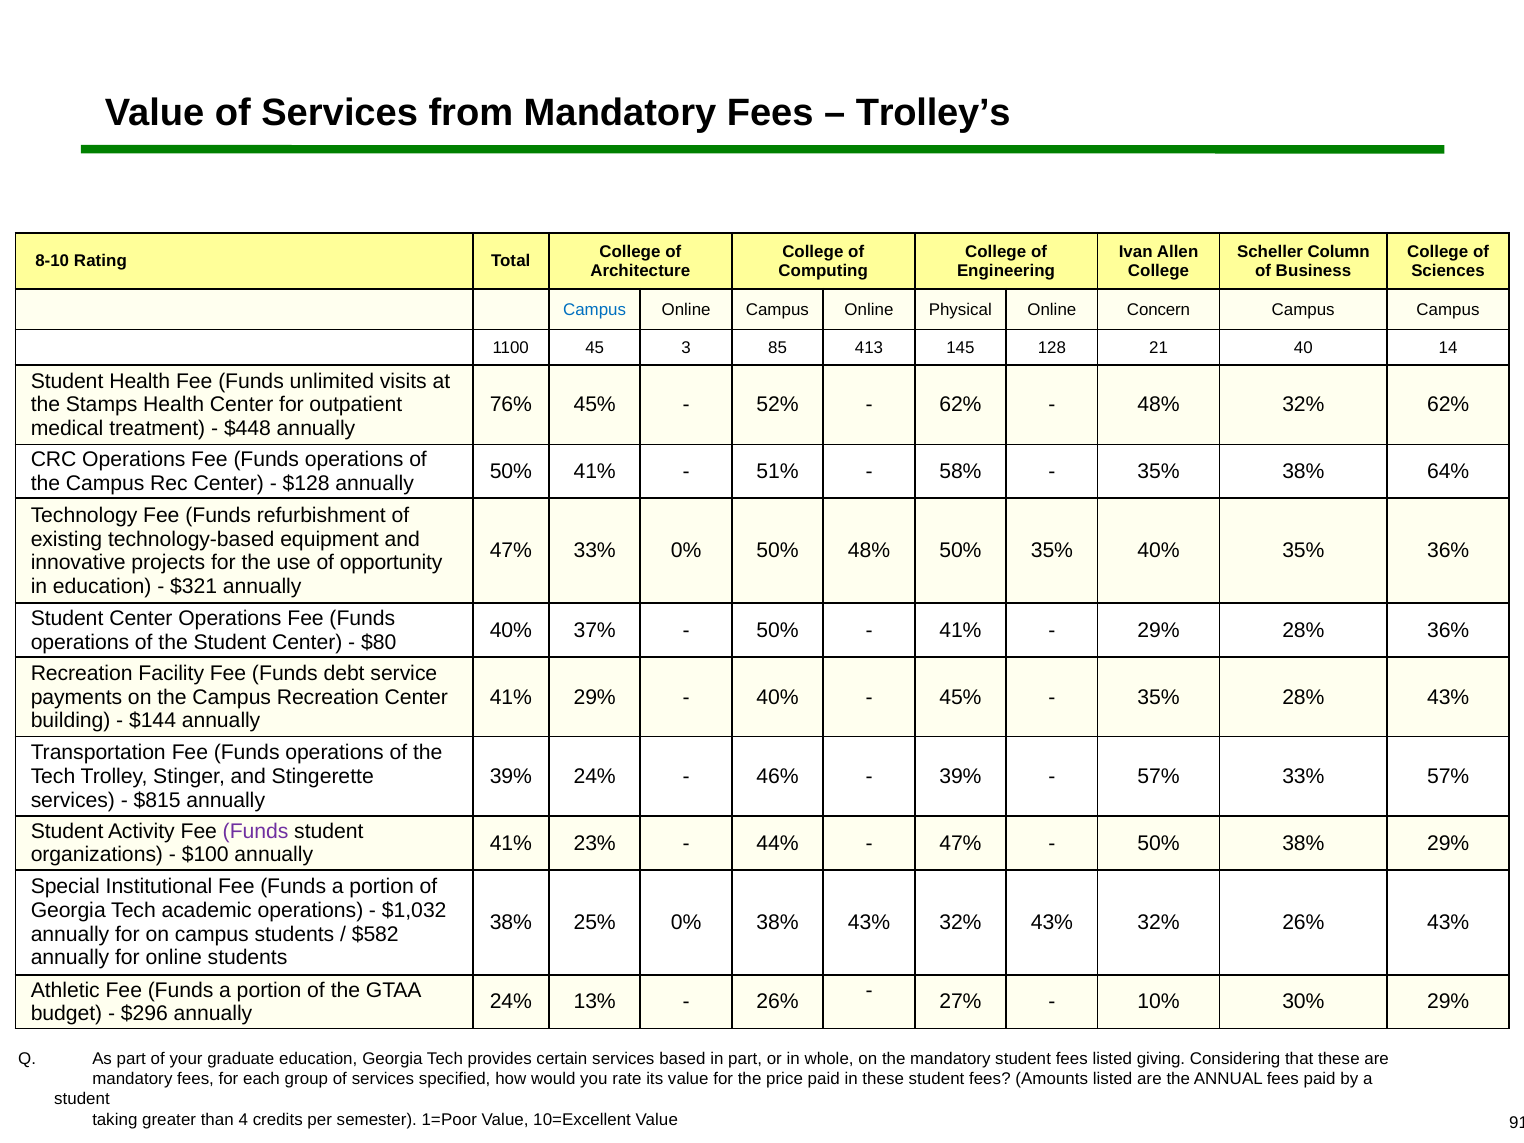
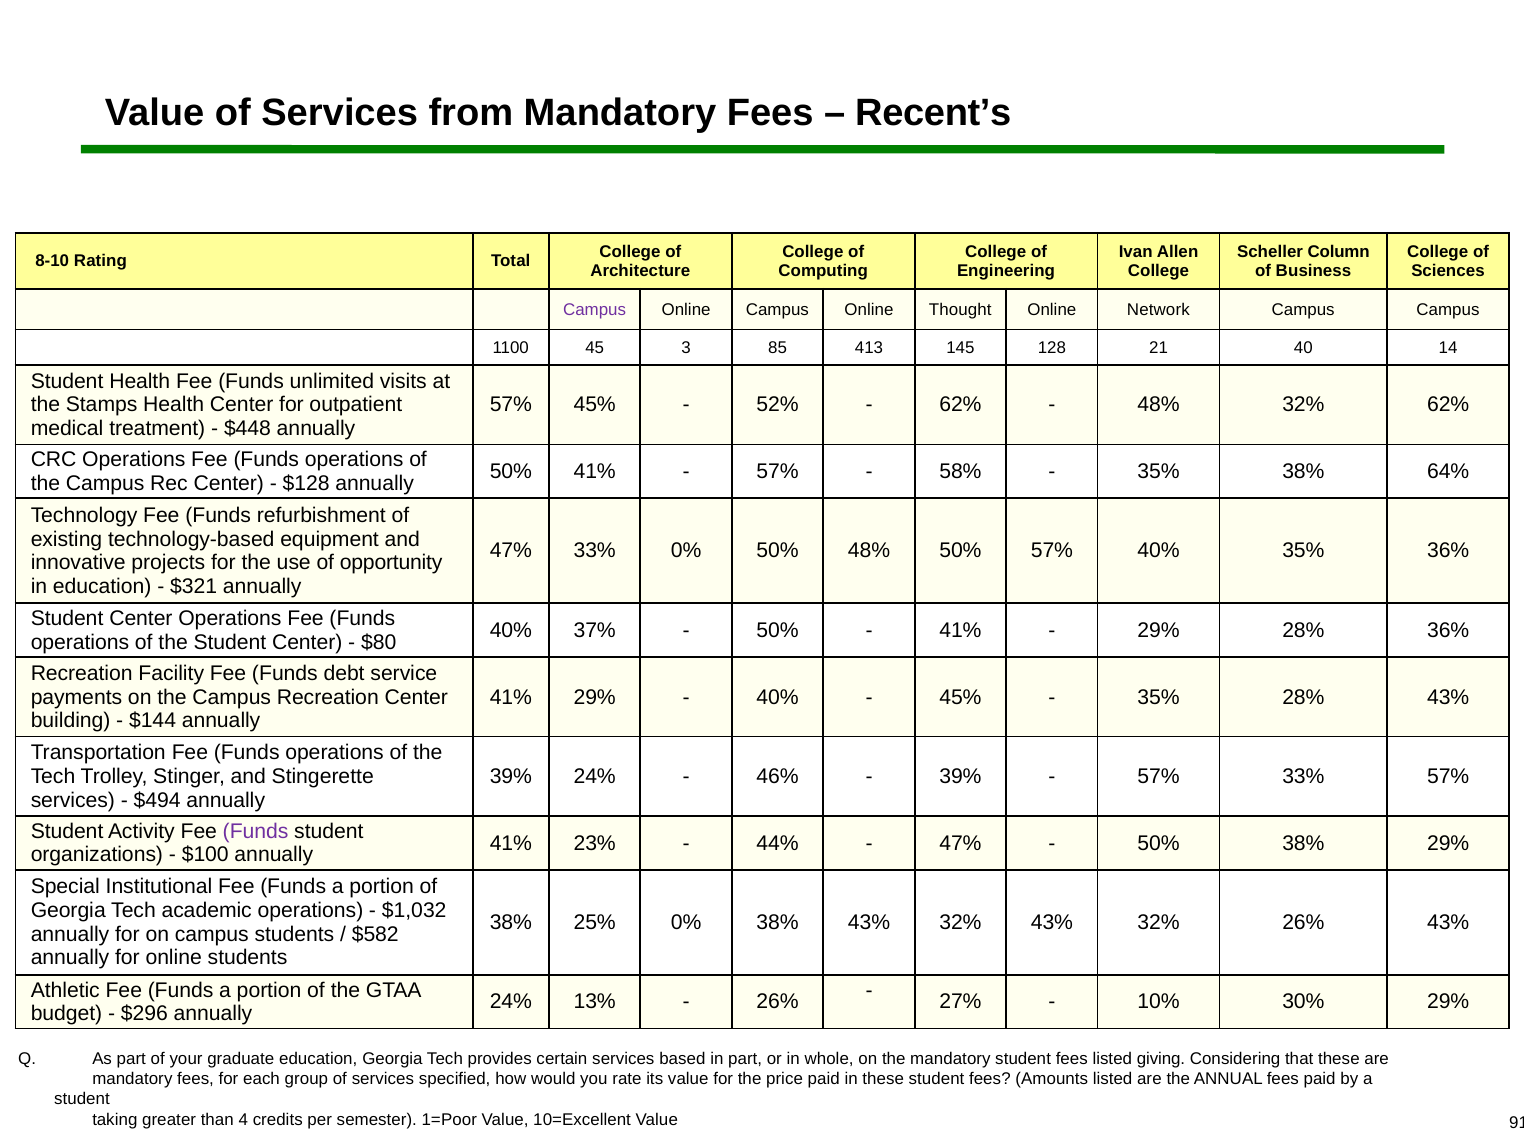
Trolley’s: Trolley’s -> Recent’s (933, 113)
Campus colour: blue -> purple (595, 309)
Physical: Physical -> Thought (960, 309)
Concern: Concern -> Network (1158, 309)
76%: 76% -> 57% (511, 405)
51%: 51% -> 57% (778, 472)
50% 35%: 35% -> 57% (1052, 551)
$815: $815 -> $494 (157, 800)
